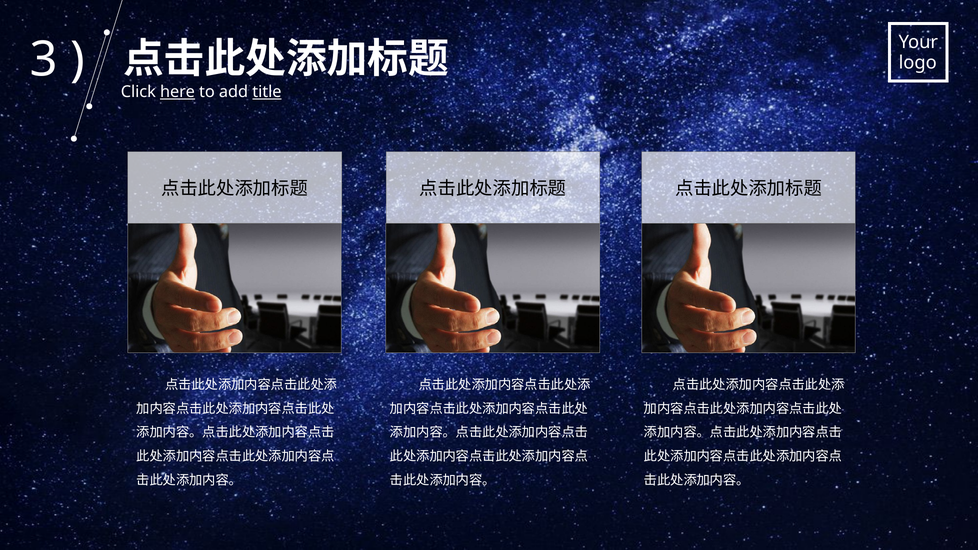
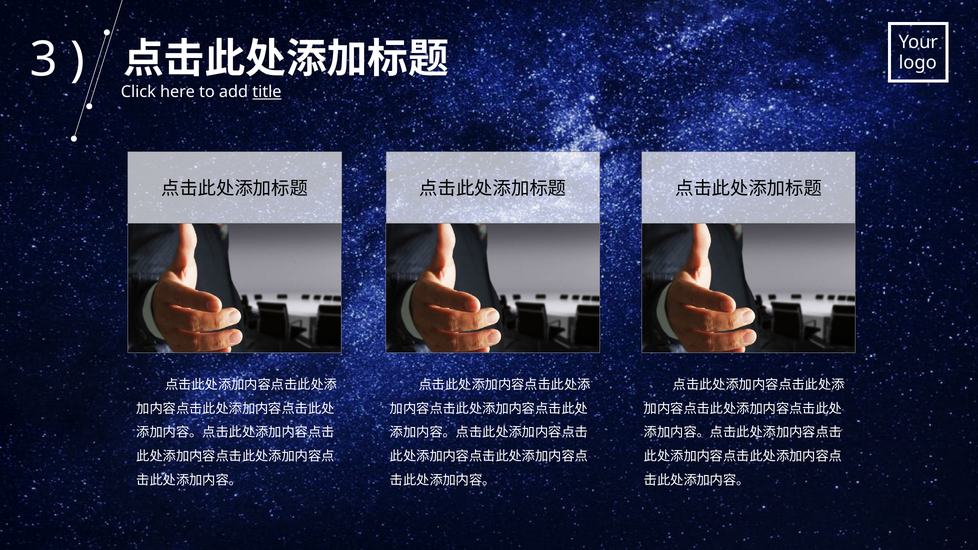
here underline: present -> none (178, 92)
